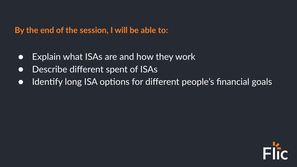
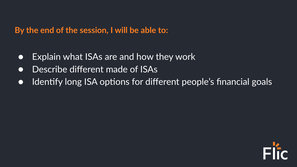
spent: spent -> made (117, 70)
